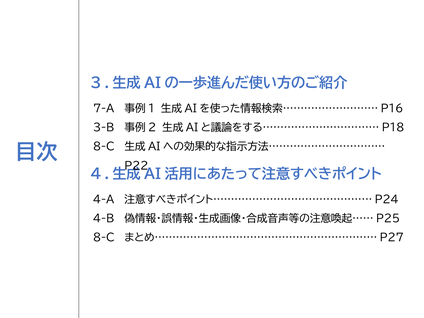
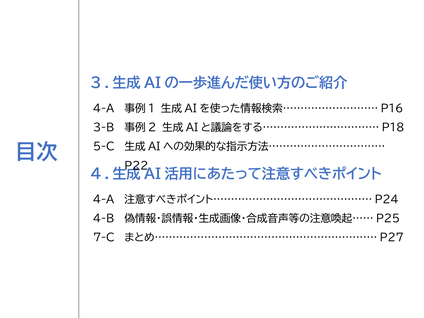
7-A: 7-A -> 4-A (104, 109)
8-C: 8-C -> 5-C (104, 147)
8-C: 8-C -> 7-C (104, 238)
